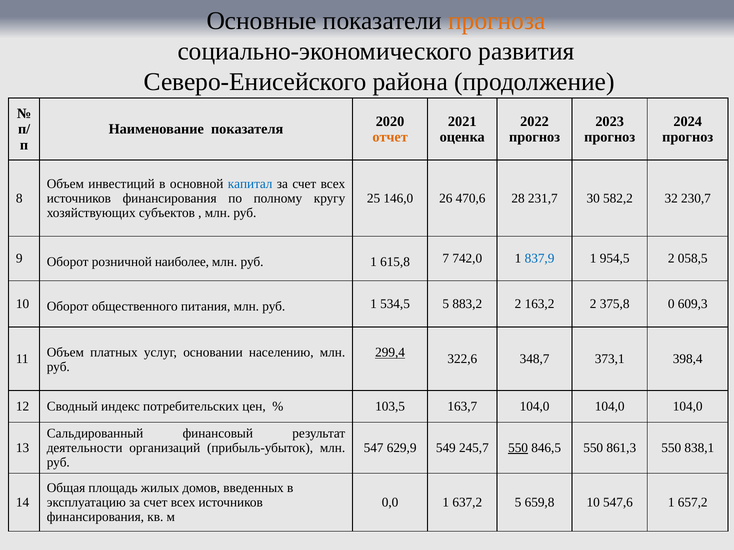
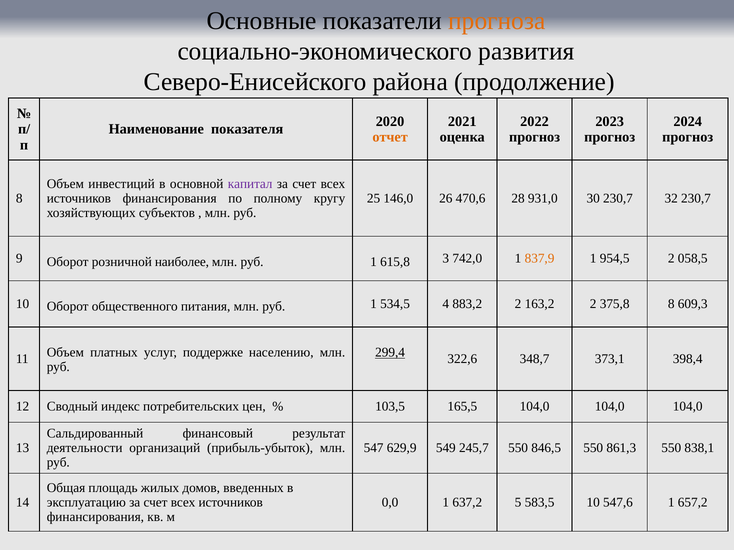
капитал colour: blue -> purple (250, 184)
231,7: 231,7 -> 931,0 (543, 198)
30 582,2: 582,2 -> 230,7 (618, 198)
7: 7 -> 3 (446, 259)
837,9 colour: blue -> orange (540, 259)
534,5 5: 5 -> 4 (446, 304)
375,8 0: 0 -> 8 (671, 304)
основании: основании -> поддержке (213, 353)
163,7: 163,7 -> 165,5 (462, 407)
550 underline: present -> none (518, 448)
659,8: 659,8 -> 583,5 (540, 503)
